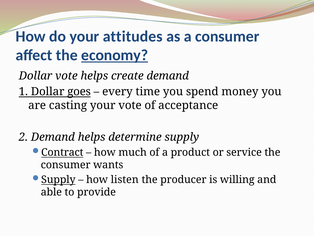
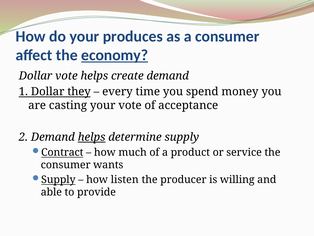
attitudes: attitudes -> produces (133, 36)
goes: goes -> they (79, 92)
helps underline: none -> present (92, 137)
